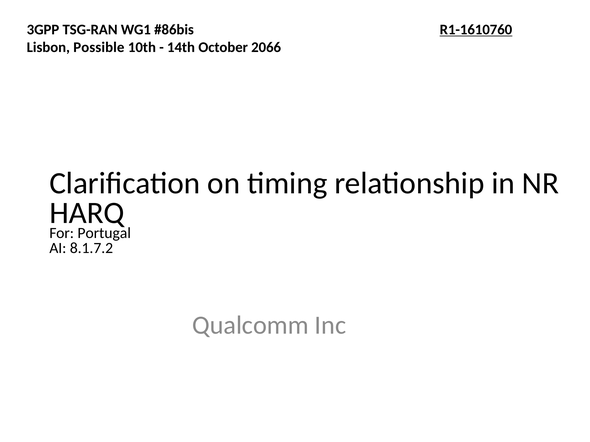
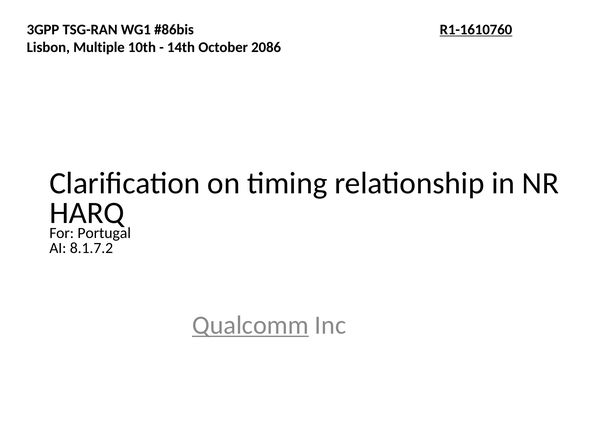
Possible: Possible -> Multiple (99, 47)
2066: 2066 -> 2086 (266, 47)
Qualcomm underline: none -> present (250, 325)
